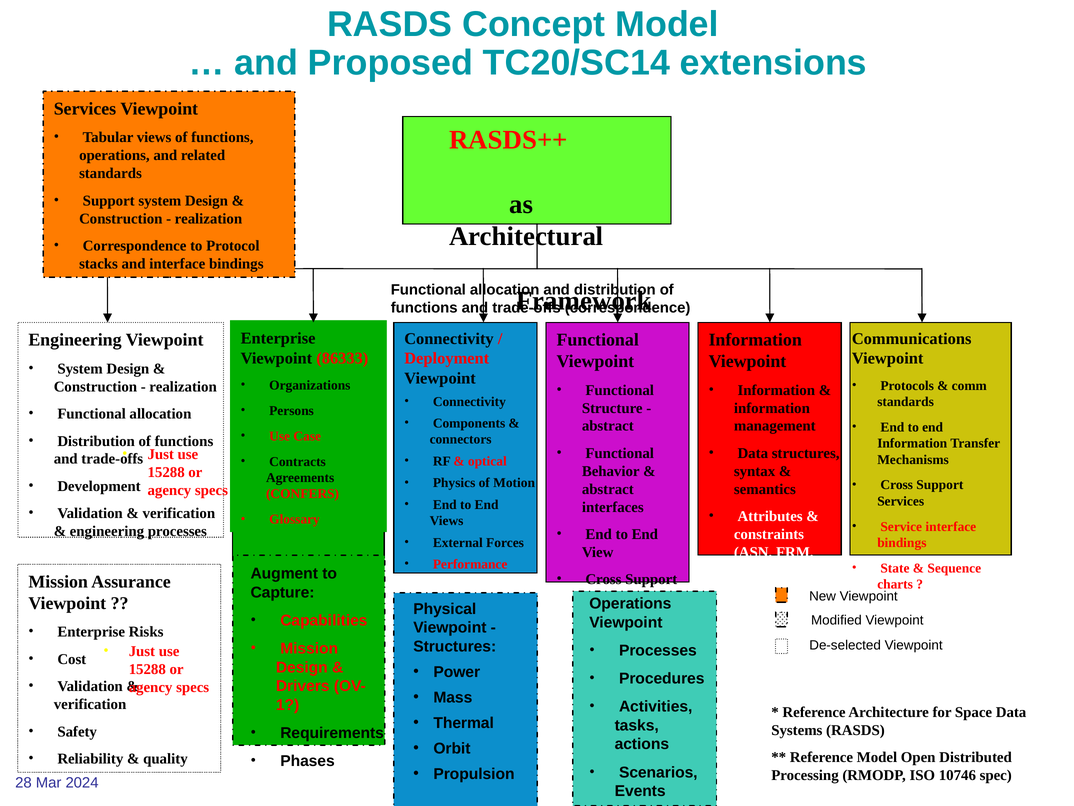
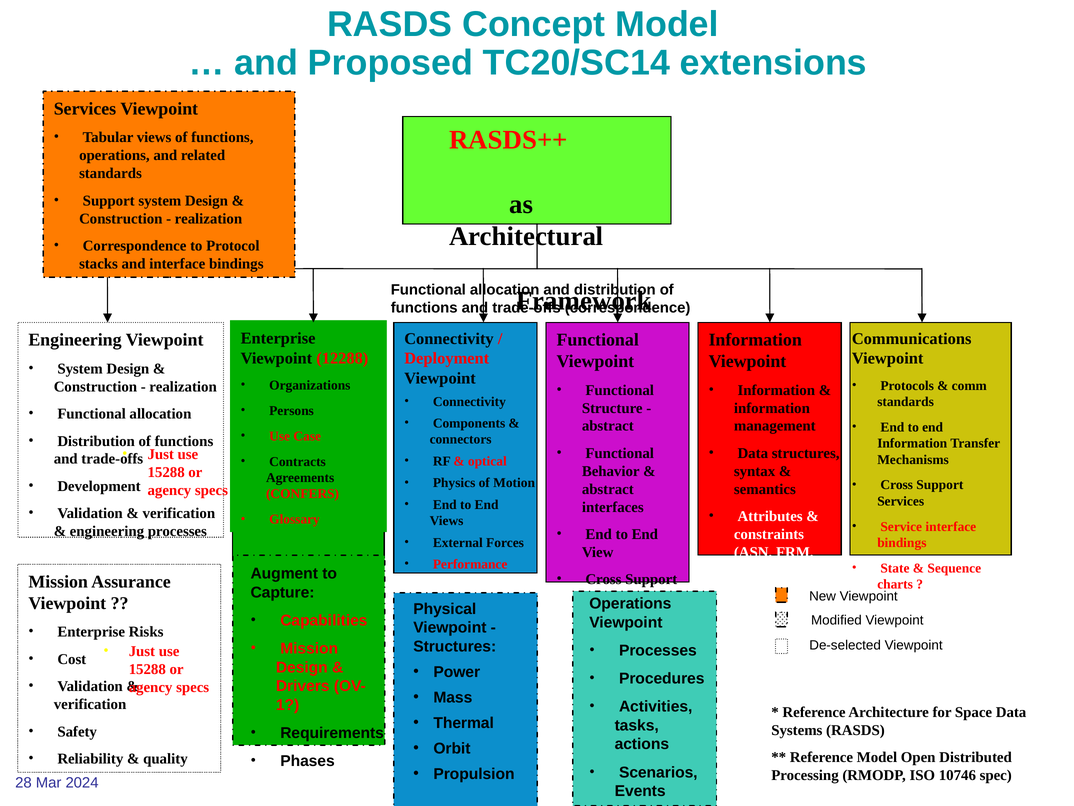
86333: 86333 -> 12288 (342, 358)
